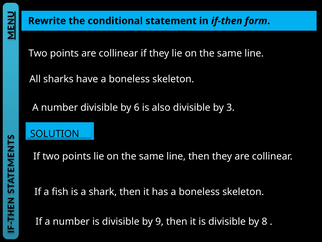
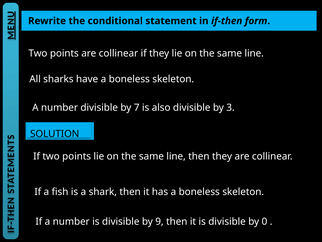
6: 6 -> 7 (137, 107)
8: 8 -> 0 (264, 221)
